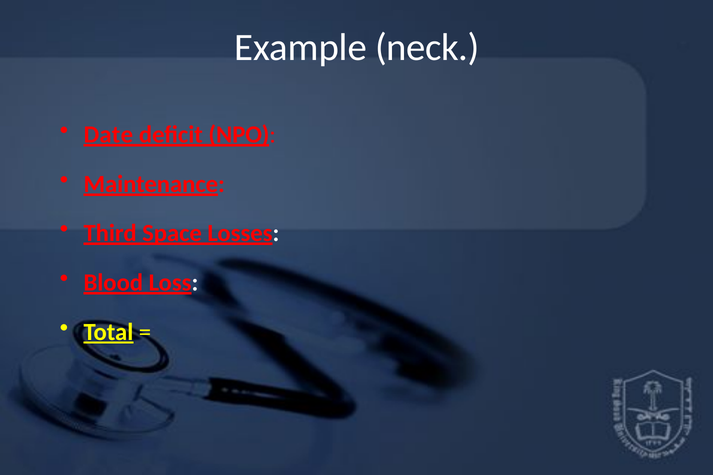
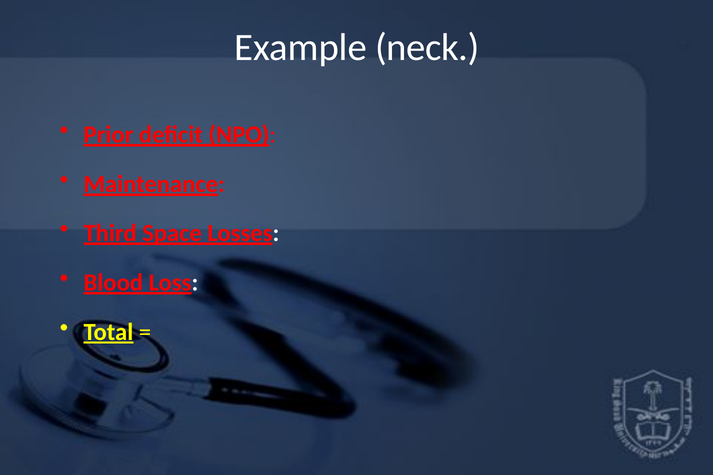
Date: Date -> Prior (108, 135)
